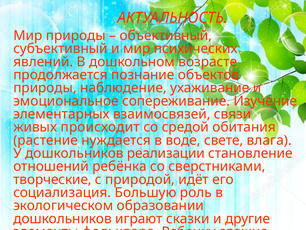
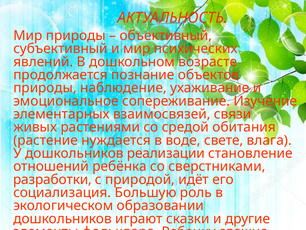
происходит: происходит -> растениями (100, 127)
творческие: творческие -> разработки (52, 179)
